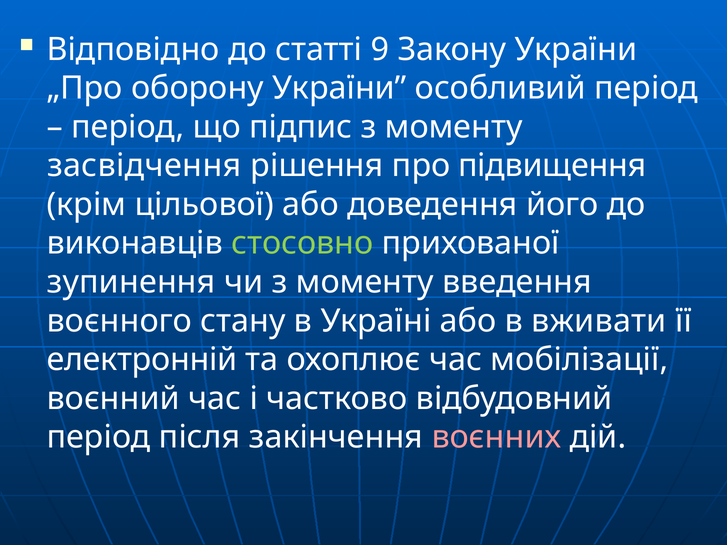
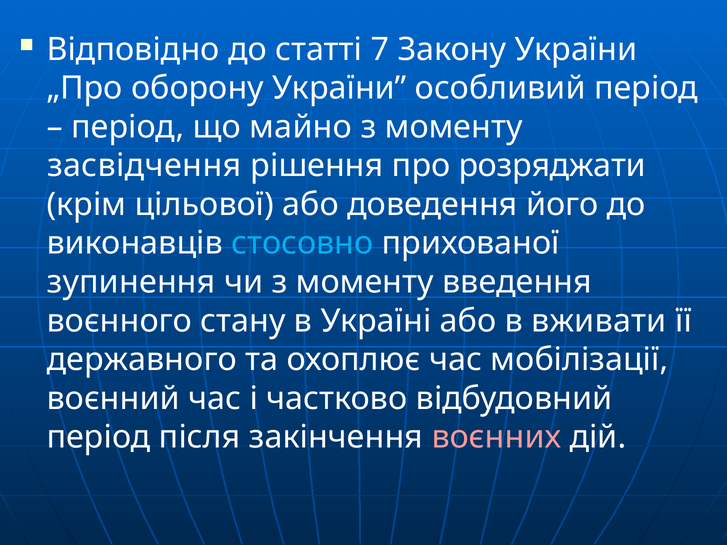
9: 9 -> 7 (380, 50)
підпис: підпис -> майно (301, 127)
підвищення: підвищення -> розряджати (552, 166)
стосовно colour: light green -> light blue (302, 243)
електронній: електронній -> державного (142, 360)
